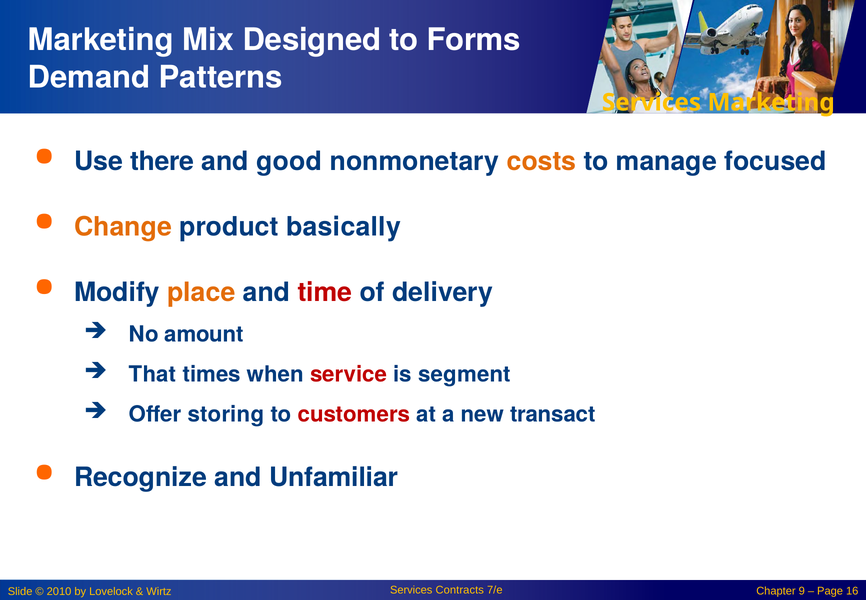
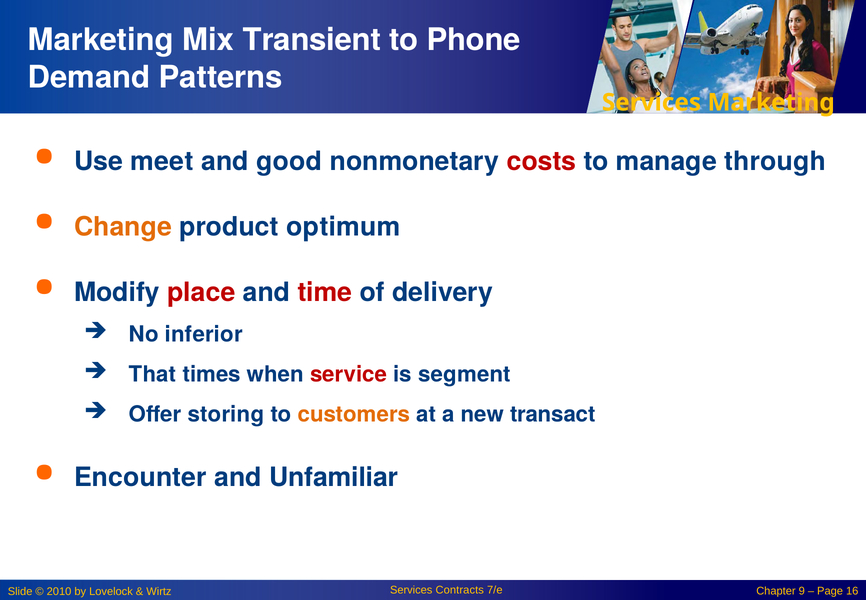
Designed: Designed -> Transient (312, 40)
Forms: Forms -> Phone (474, 40)
there: there -> meet (162, 162)
costs colour: orange -> red (541, 162)
focused: focused -> through (775, 162)
basically: basically -> optimum (343, 227)
place colour: orange -> red (201, 292)
amount: amount -> inferior (204, 334)
customers colour: red -> orange (354, 414)
Recognize: Recognize -> Encounter (140, 477)
